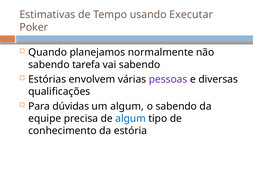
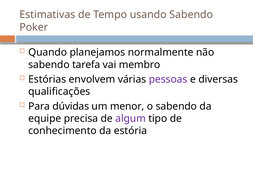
usando Executar: Executar -> Sabendo (191, 15)
vai sabendo: sabendo -> membro (140, 65)
um algum: algum -> menor (127, 106)
algum colour: blue -> purple (131, 118)
